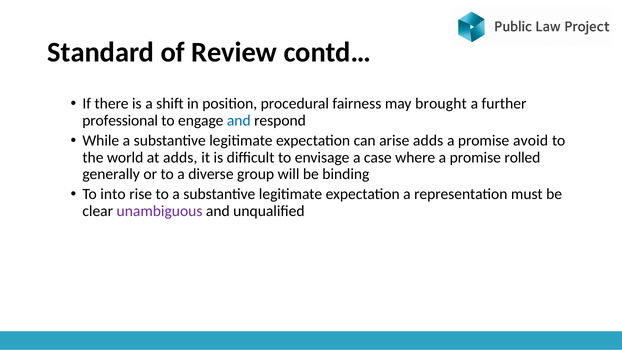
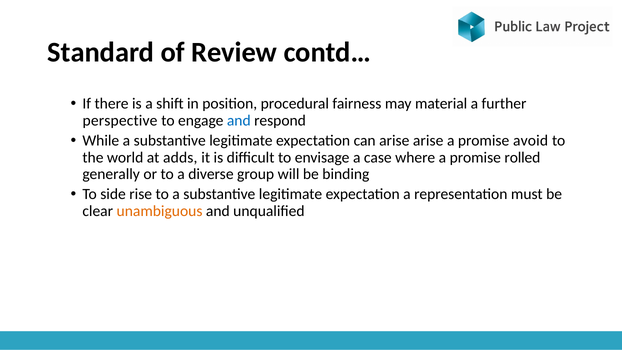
brought: brought -> material (441, 104)
professional: professional -> perspective (120, 121)
arise adds: adds -> arise (428, 141)
into: into -> side (113, 194)
unambiguous colour: purple -> orange (160, 211)
